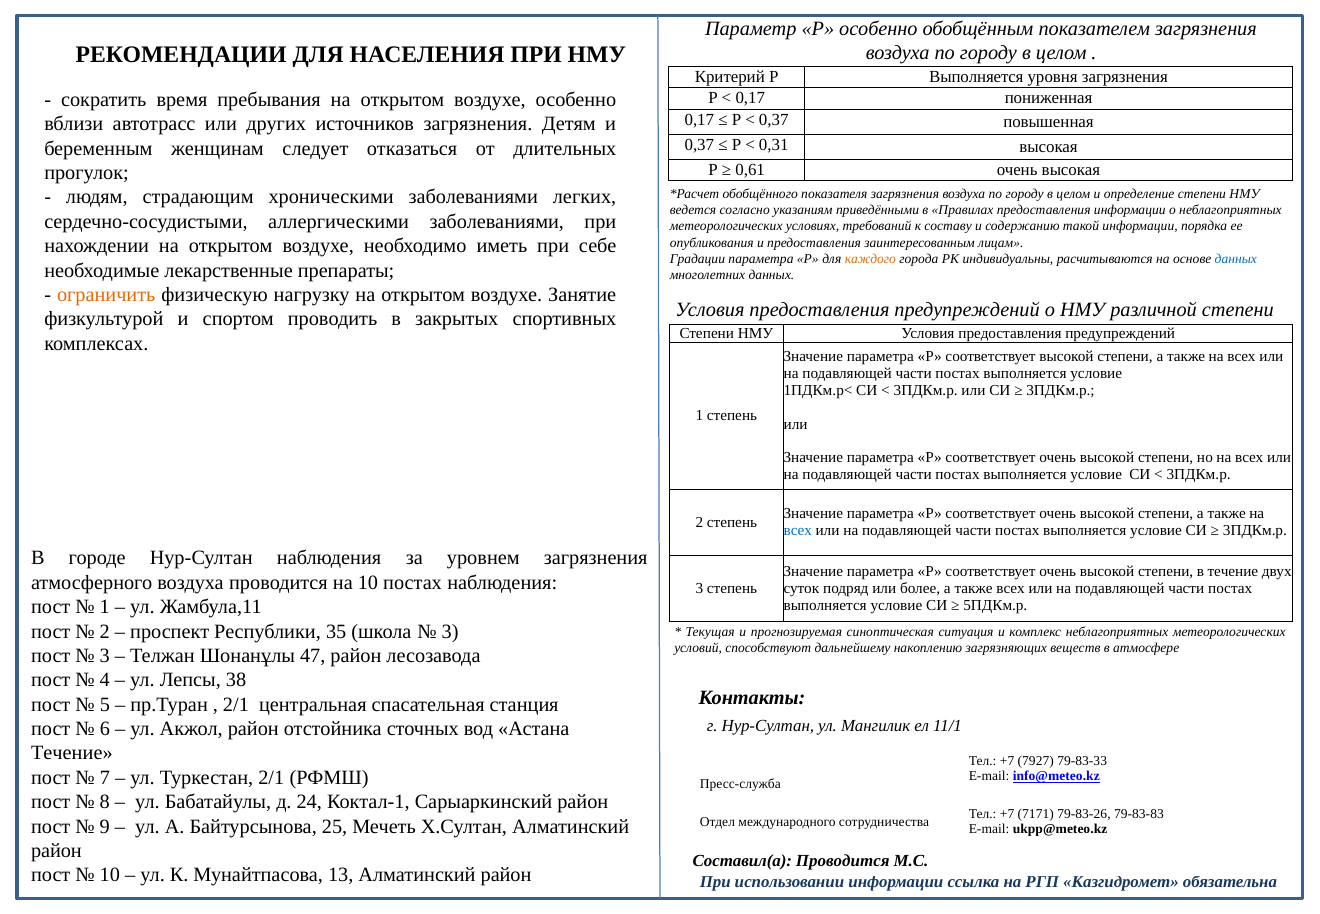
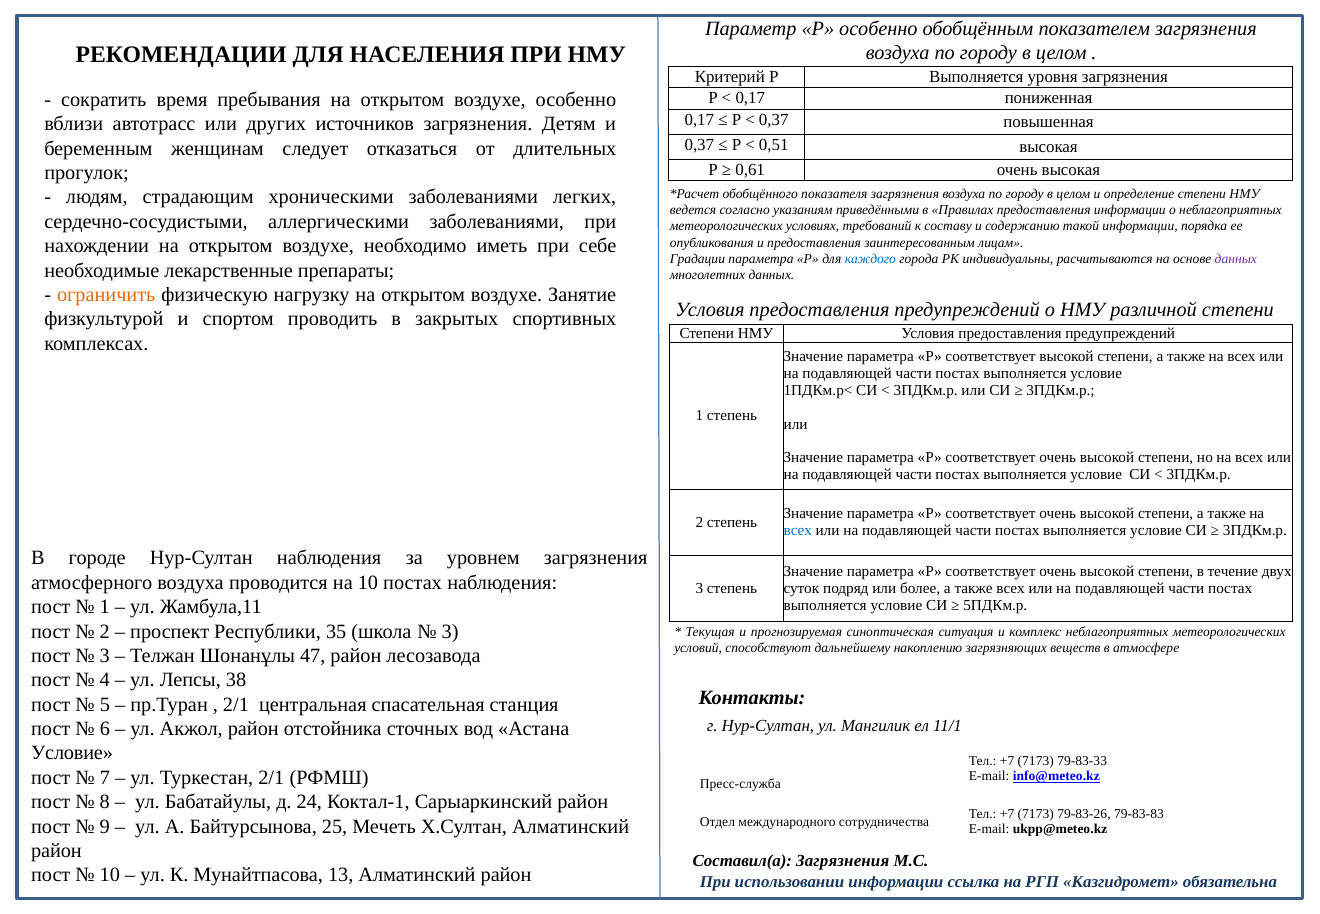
0,31: 0,31 -> 0,51 (774, 145)
каждого colour: orange -> blue (870, 259)
данных colour: blue -> purple (1236, 259)
Течение: Течение -> Условие (72, 753)
7927: 7927 -> 7173 (1036, 761)
7171: 7171 -> 7173 (1036, 814)
Составил(а Проводится: Проводится -> Загрязнения (843, 861)
